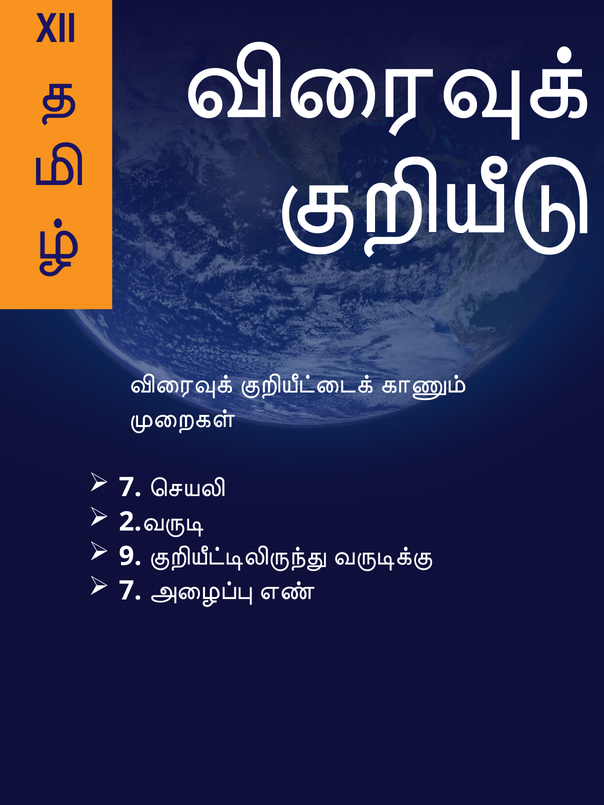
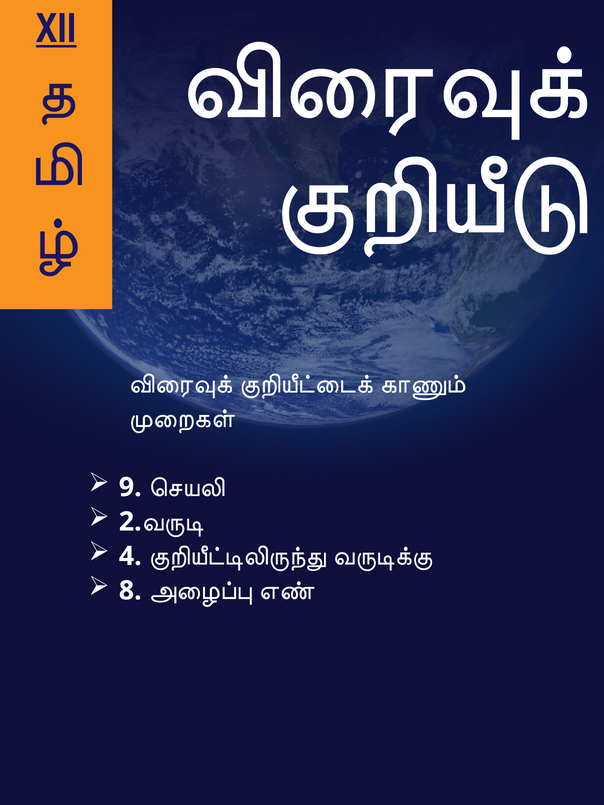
XII underline: none -> present (56, 29)
7: 7 -> 9 (130, 487)
9: 9 -> 4 (130, 556)
7: 7 -> 8 (130, 591)
